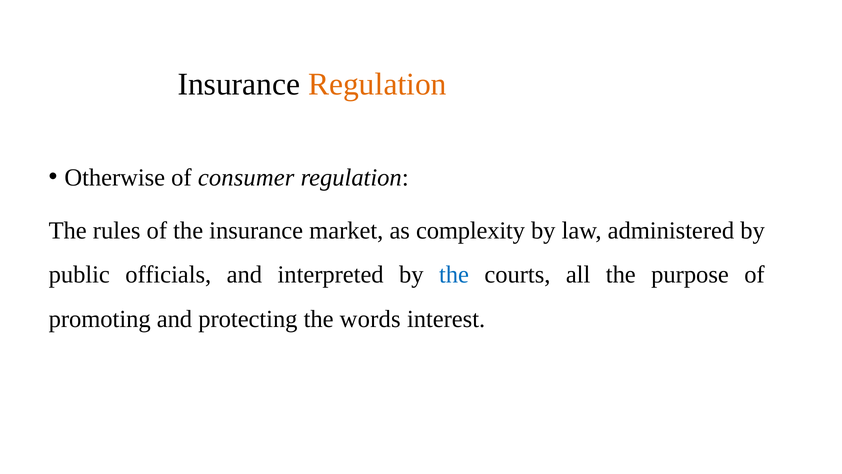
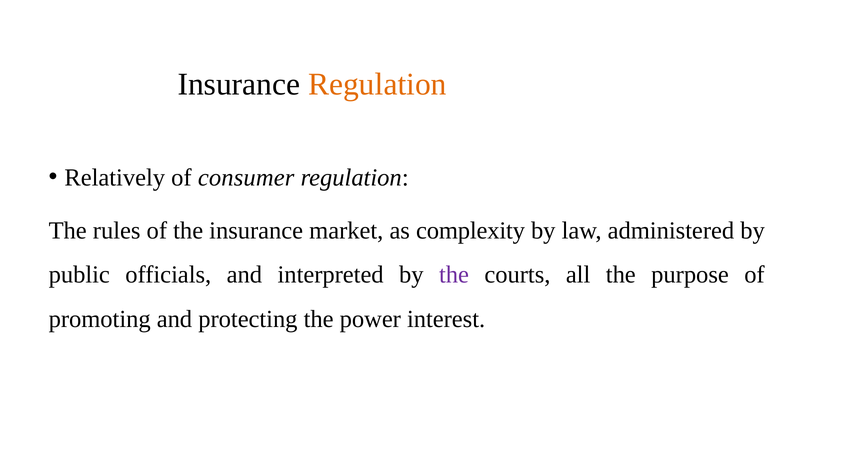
Otherwise: Otherwise -> Relatively (115, 178)
the colour: blue -> purple (454, 275)
words: words -> power (370, 319)
